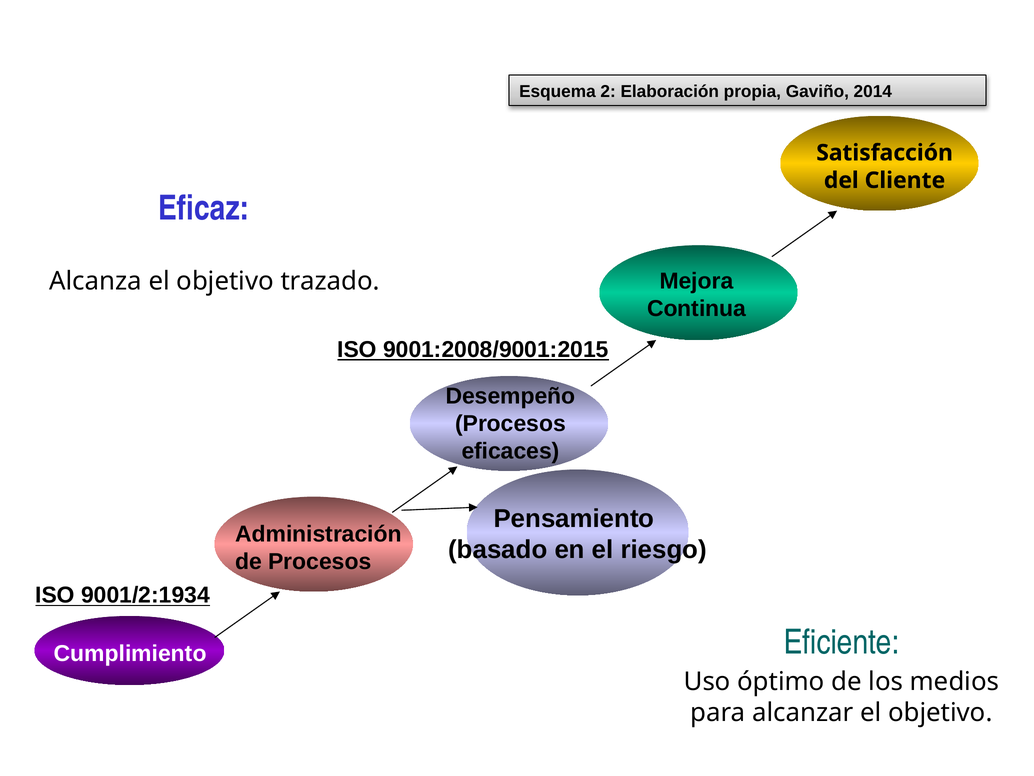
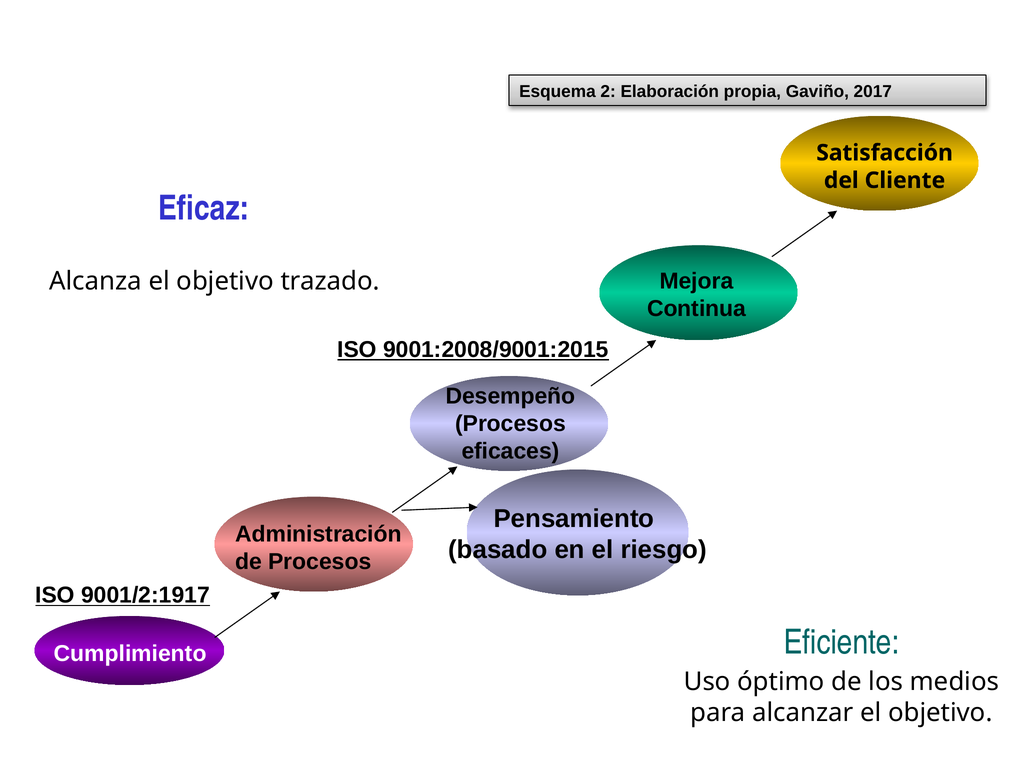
2014: 2014 -> 2017 (873, 91)
9001/2:1934: 9001/2:1934 -> 9001/2:1917 (146, 595)
